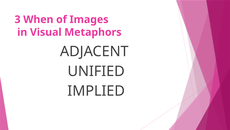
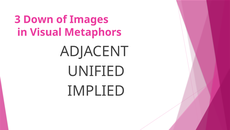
When: When -> Down (38, 19)
